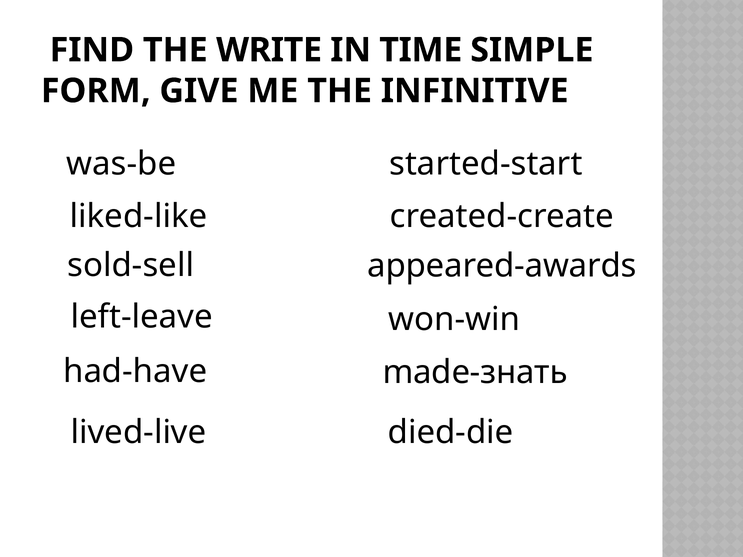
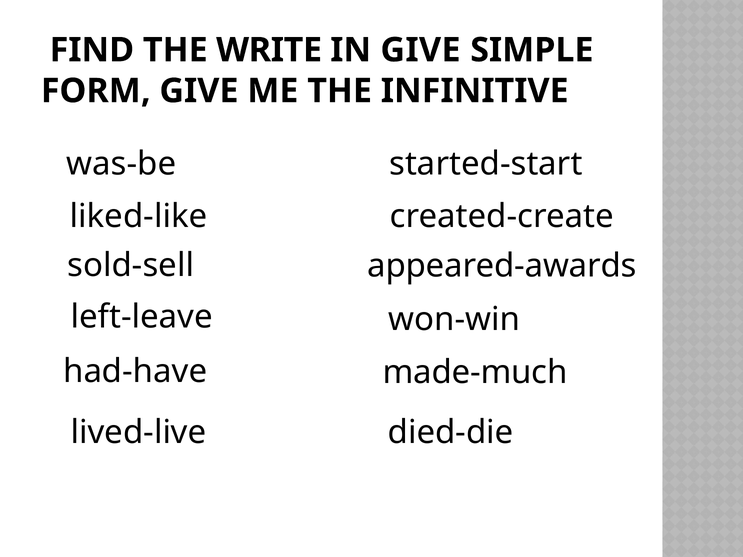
IN TIME: TIME -> GIVE (420, 50)
made-знать: made-знать -> made-much (475, 373)
